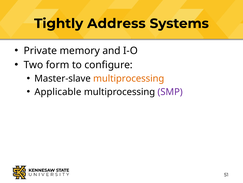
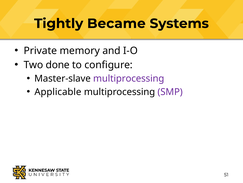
Address: Address -> Became (116, 23)
form: form -> done (58, 65)
multiprocessing colour: orange -> purple (129, 78)
